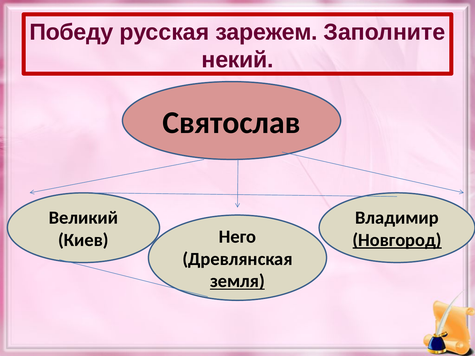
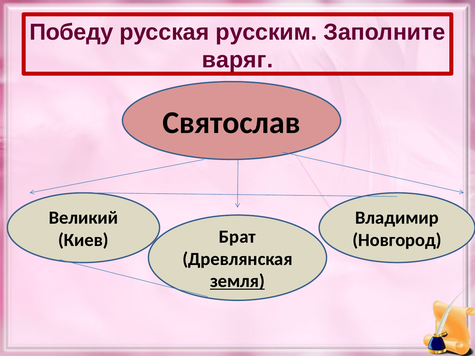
зарежем: зарежем -> русским (266, 32)
некий: некий -> варяг (237, 60)
Него: Него -> Брат (237, 237)
Новгород underline: present -> none (397, 240)
